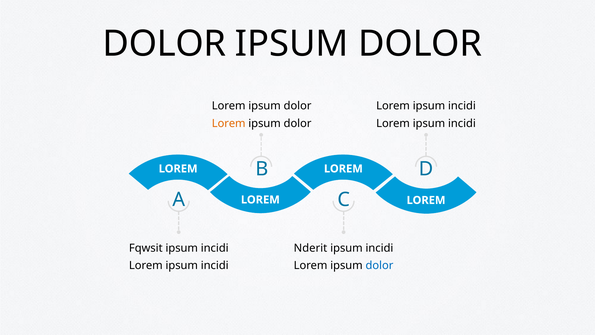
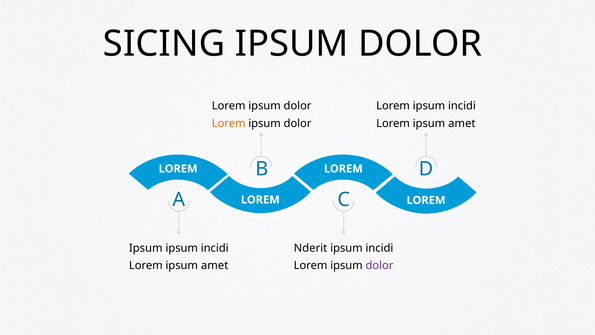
DOLOR: DOLOR -> SICING (164, 44)
incidi: incidi -> amet (462, 123)
Fqwsit: Fqwsit -> Ipsum (146, 248)
incidi: incidi -> amet (215, 265)
dolor colour: blue -> purple (379, 265)
